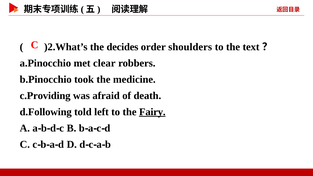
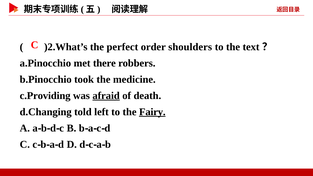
decides: decides -> perfect (122, 47)
clear: clear -> there (104, 63)
afraid underline: none -> present (106, 96)
d.Following: d.Following -> d.Changing (46, 112)
